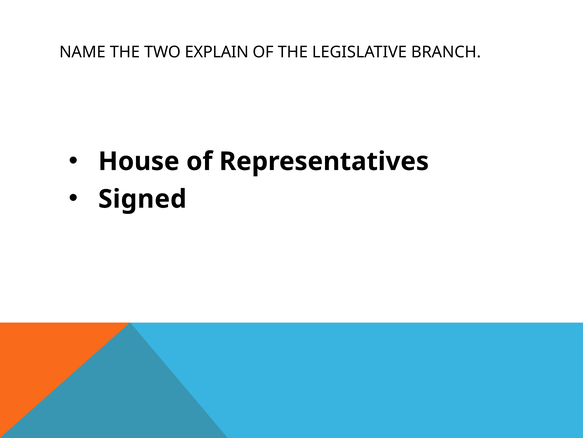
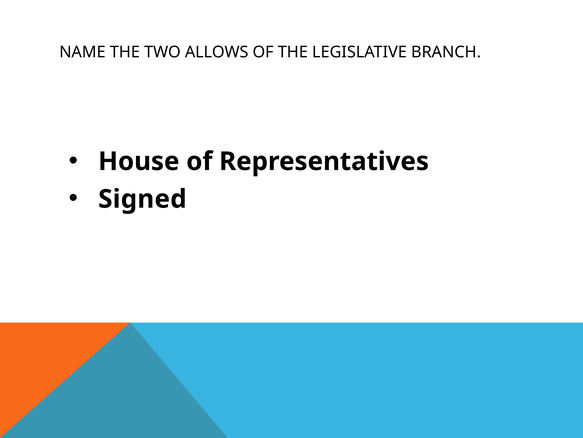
EXPLAIN: EXPLAIN -> ALLOWS (217, 52)
